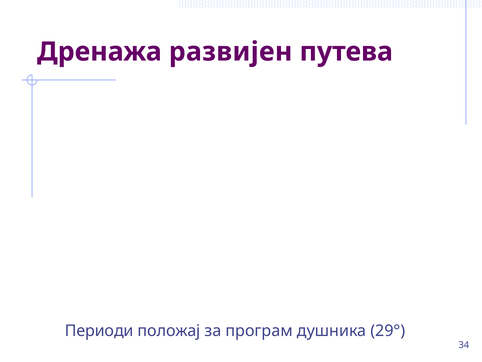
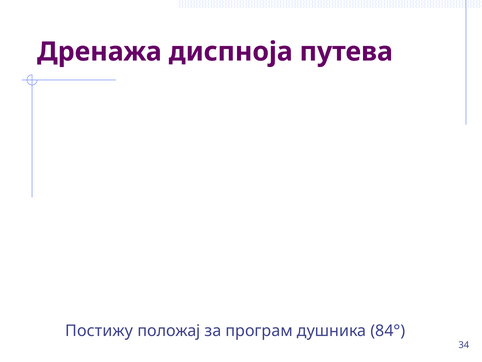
развијен: развијен -> диспноја (231, 52)
Периоди: Периоди -> Постижу (99, 330)
29°: 29° -> 84° (388, 330)
